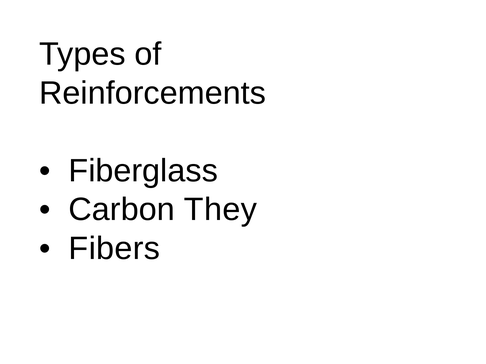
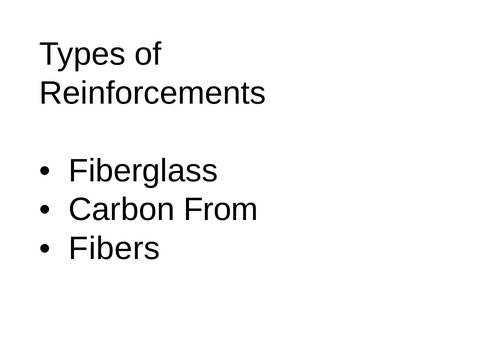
They: They -> From (221, 210)
